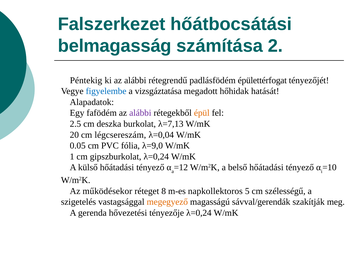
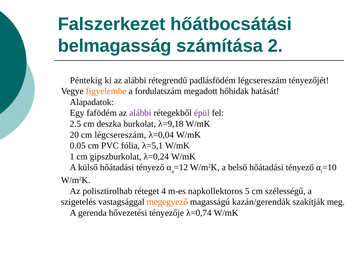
padlásfödém épülettérfogat: épülettérfogat -> légcsereszám (262, 80)
figyelembe colour: blue -> orange (106, 91)
vizsgáztatása: vizsgáztatása -> fordulatszám (158, 91)
épül colour: orange -> purple (202, 113)
λ=7,13: λ=7,13 -> λ=9,18 (171, 124)
λ=9,0: λ=9,0 -> λ=5,1 (152, 145)
működésekor: működésekor -> polisztirolhab (107, 191)
8: 8 -> 4 (164, 191)
sávval/gerendák: sávval/gerendák -> kazán/gerendák (261, 202)
tényezője λ=0,24: λ=0,24 -> λ=0,74 (199, 212)
